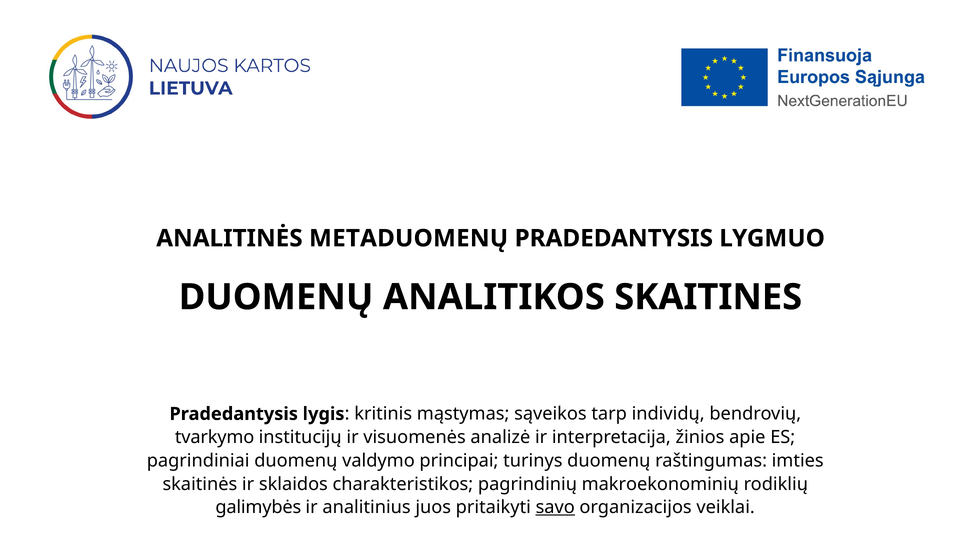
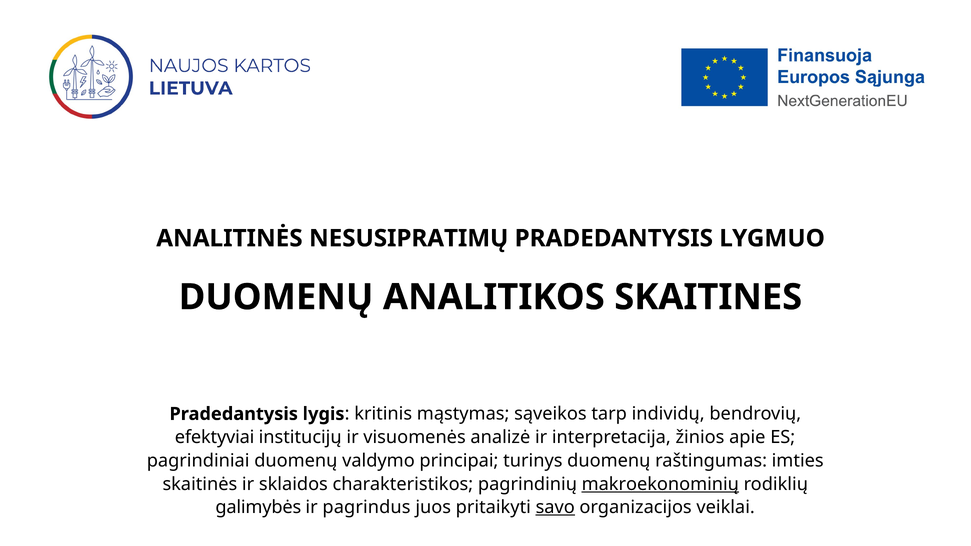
METADUOMENŲ: METADUOMENŲ -> NESUSIPRATIMŲ (409, 238)
tvarkymo: tvarkymo -> efektyviai (215, 437)
makroekonominių underline: none -> present (660, 484)
analitinius: analitinius -> pagrindus (367, 508)
